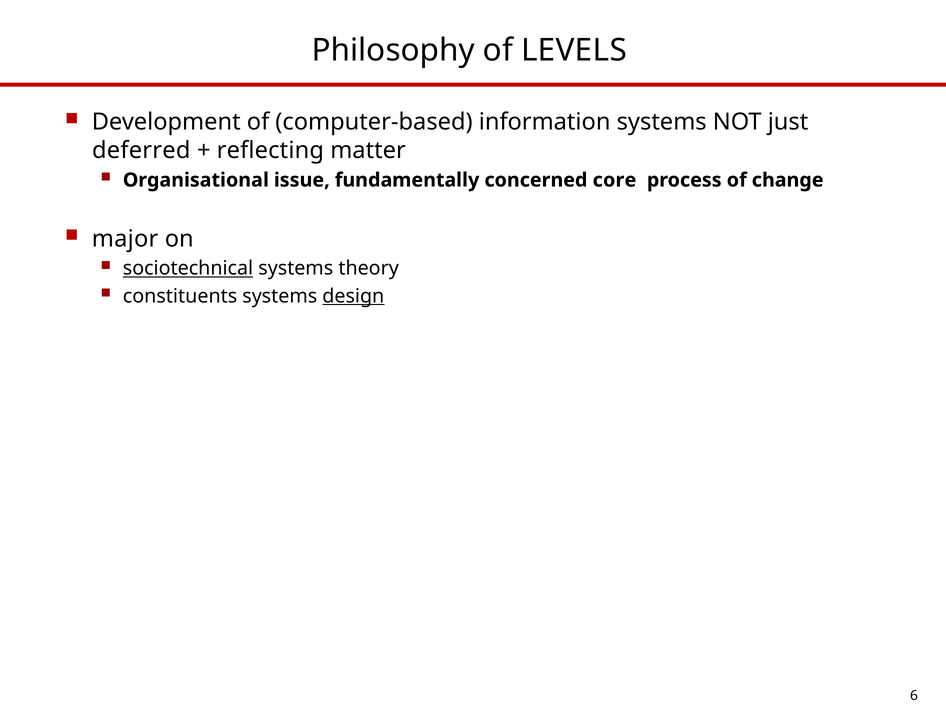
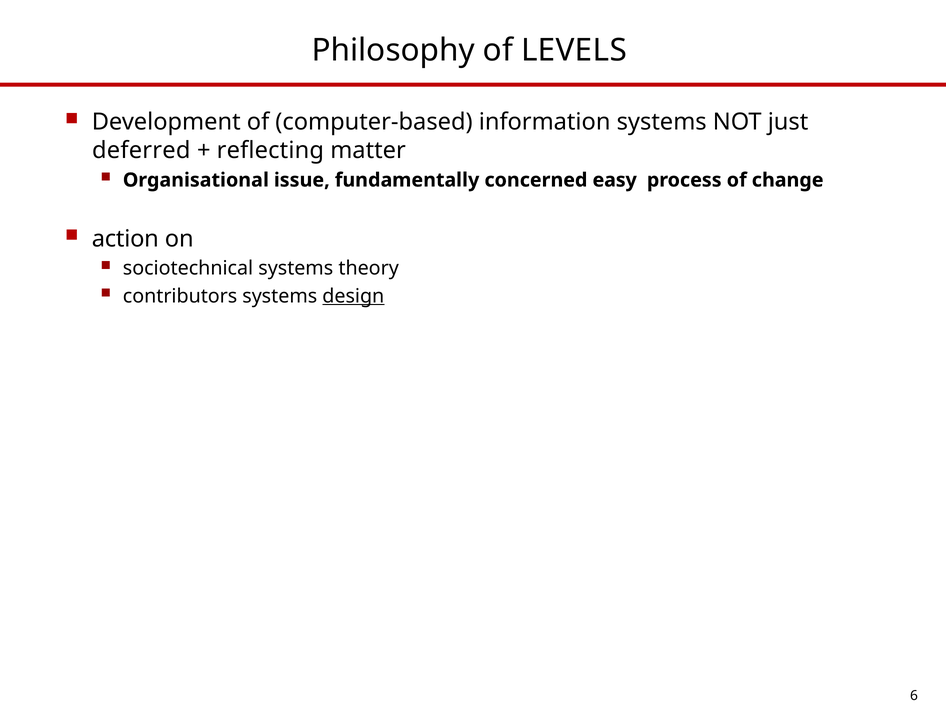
core: core -> easy (615, 180)
major: major -> action (125, 239)
sociotechnical underline: present -> none (188, 268)
constituents: constituents -> contributors (180, 296)
